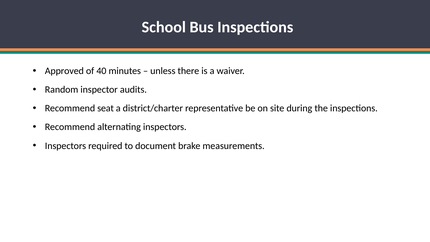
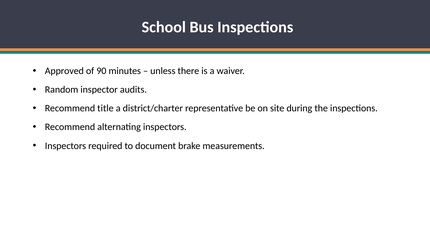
40: 40 -> 90 (101, 71)
seat: seat -> title (105, 108)
